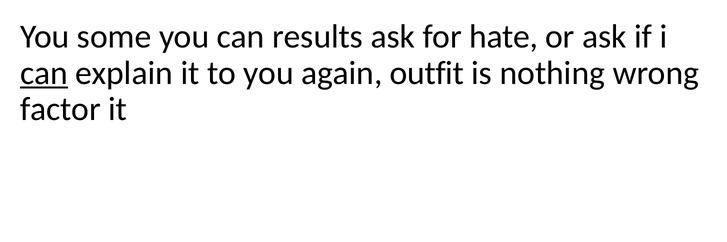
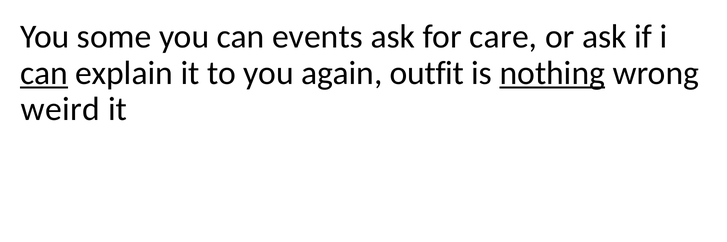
results: results -> events (318, 37)
hate: hate -> care (503, 37)
nothing underline: none -> present (552, 73)
factor: factor -> weird (60, 109)
